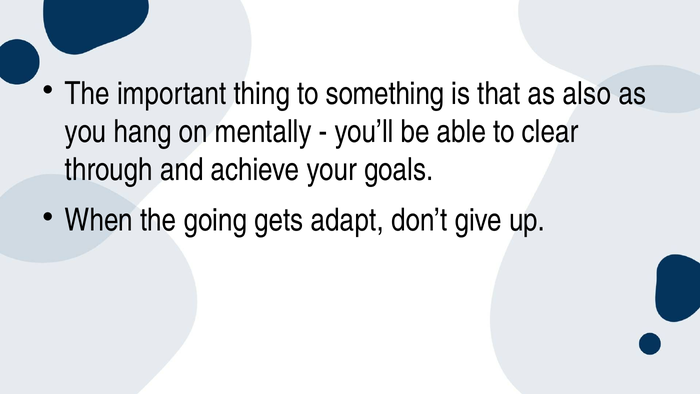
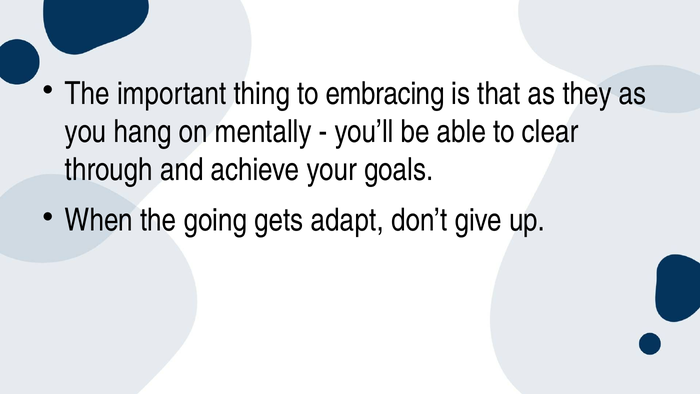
something: something -> embracing (385, 93)
also: also -> they (587, 93)
